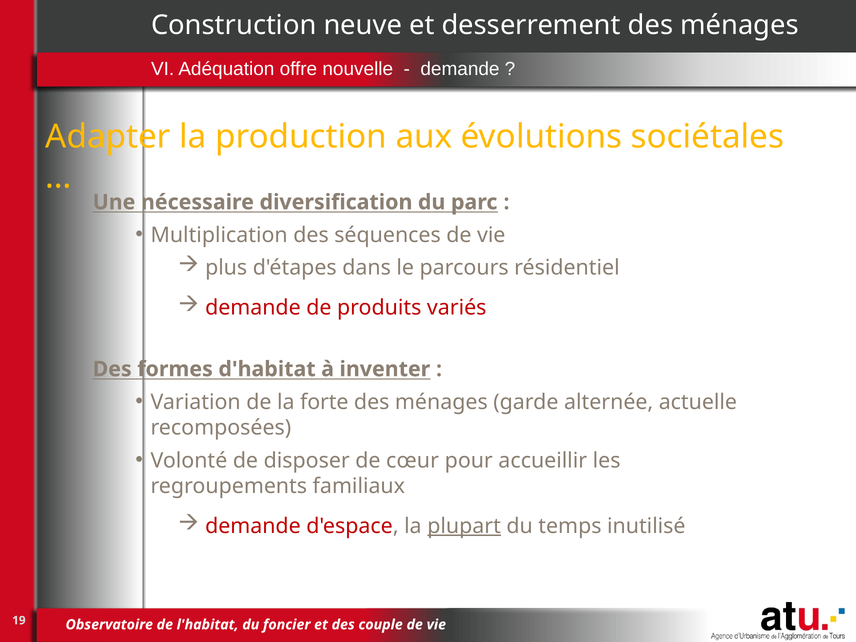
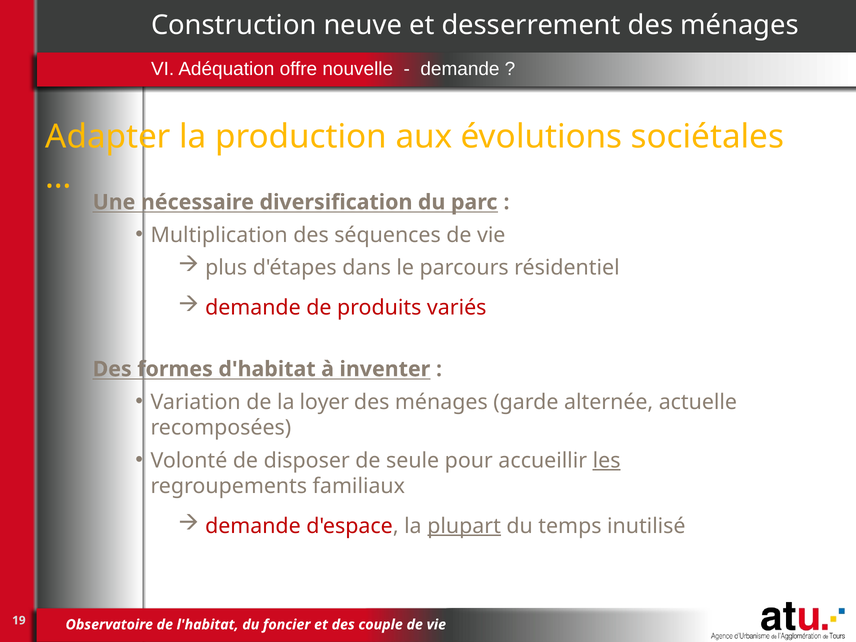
forte: forte -> loyer (324, 402)
cœur: cœur -> seule (413, 460)
les underline: none -> present (607, 460)
